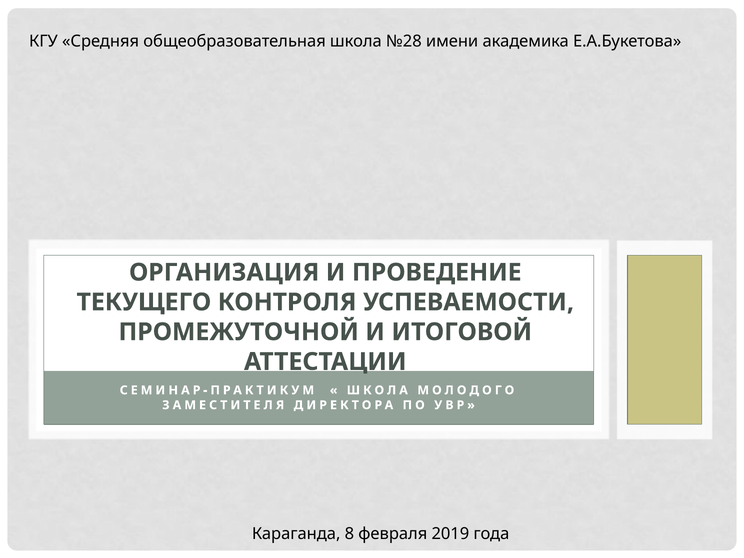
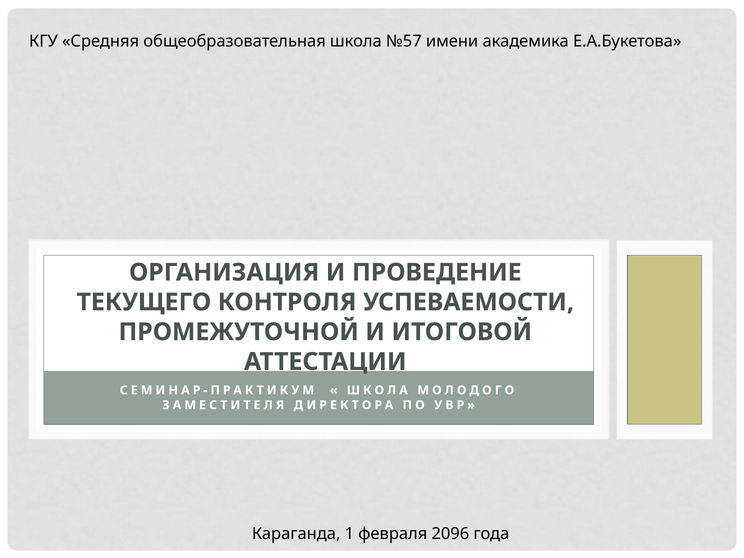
№28: №28 -> №57 (404, 41)
8: 8 -> 1 (349, 534)
2019: 2019 -> 2096 (450, 534)
